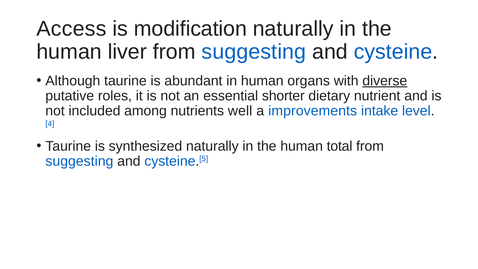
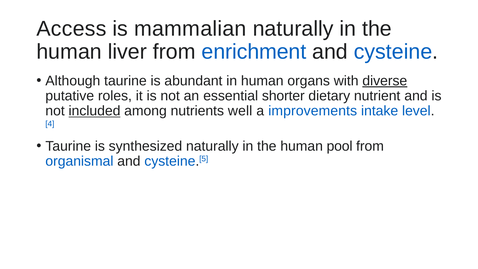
modification: modification -> mammalian (190, 29)
liver from suggesting: suggesting -> enrichment (254, 52)
included underline: none -> present (95, 111)
total: total -> pool (340, 146)
suggesting: suggesting -> organismal (79, 161)
